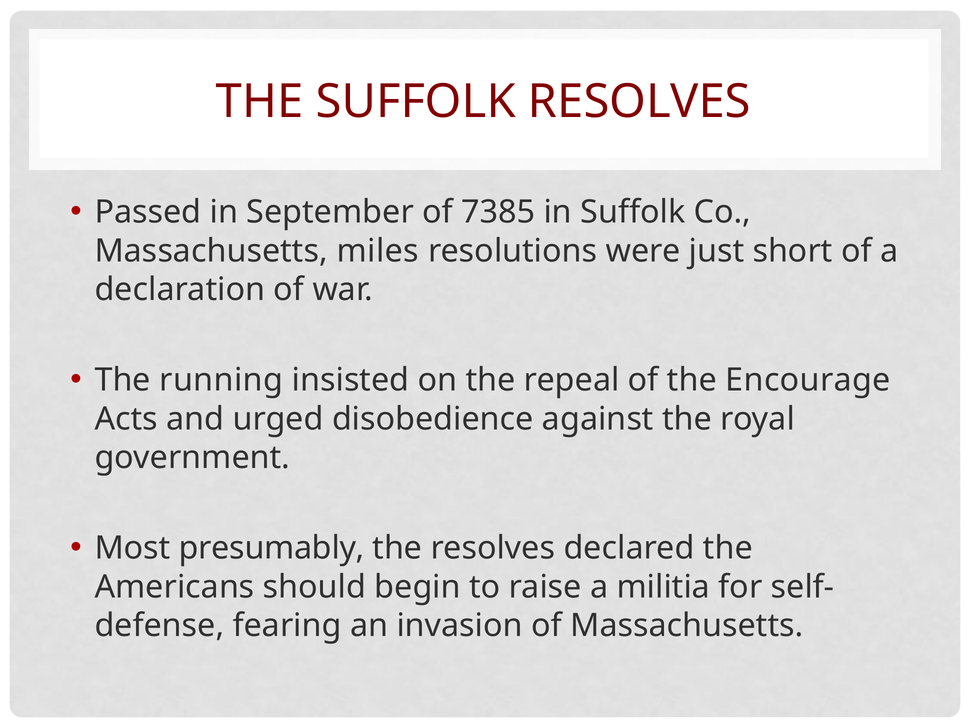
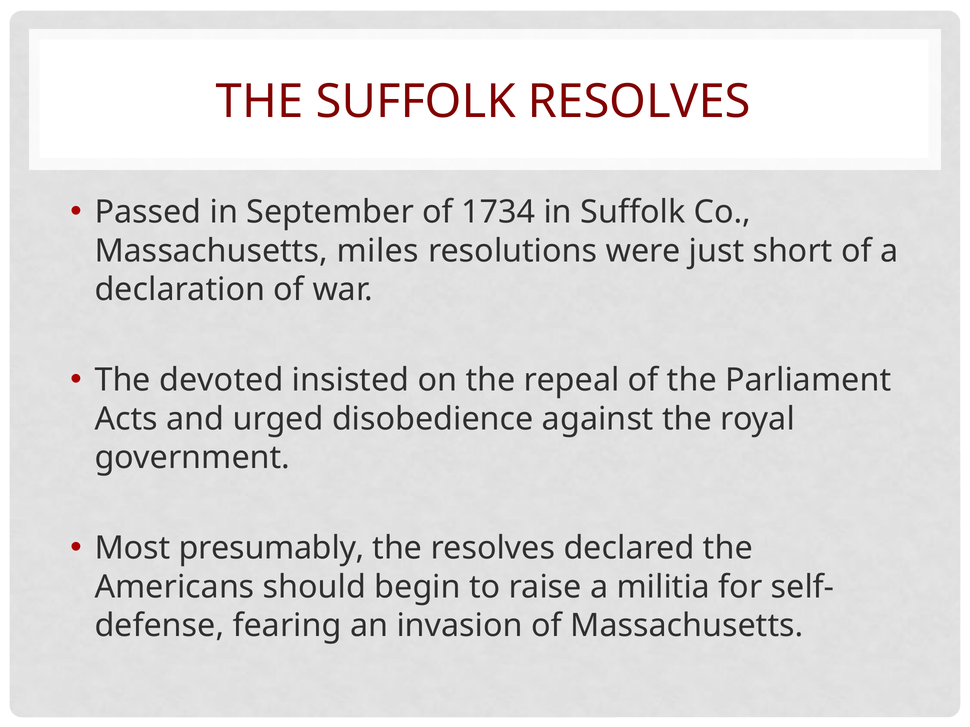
7385: 7385 -> 1734 (498, 212)
running: running -> devoted (221, 381)
Encourage: Encourage -> Parliament (808, 381)
